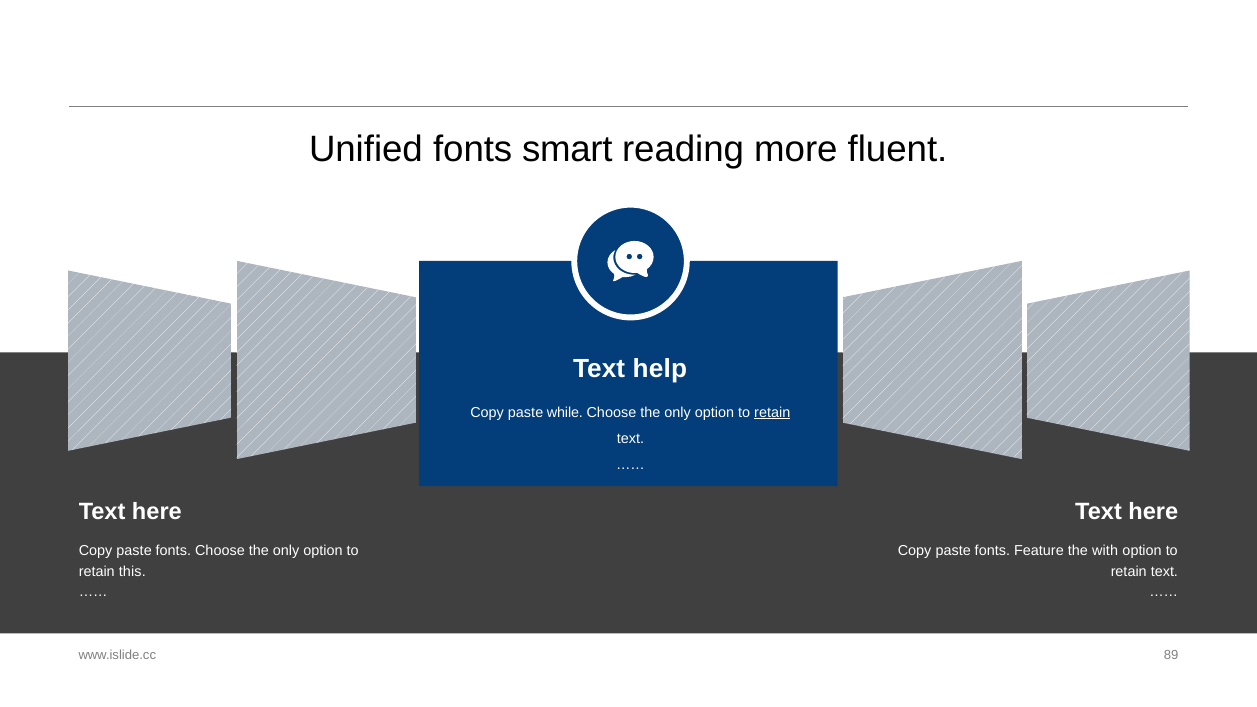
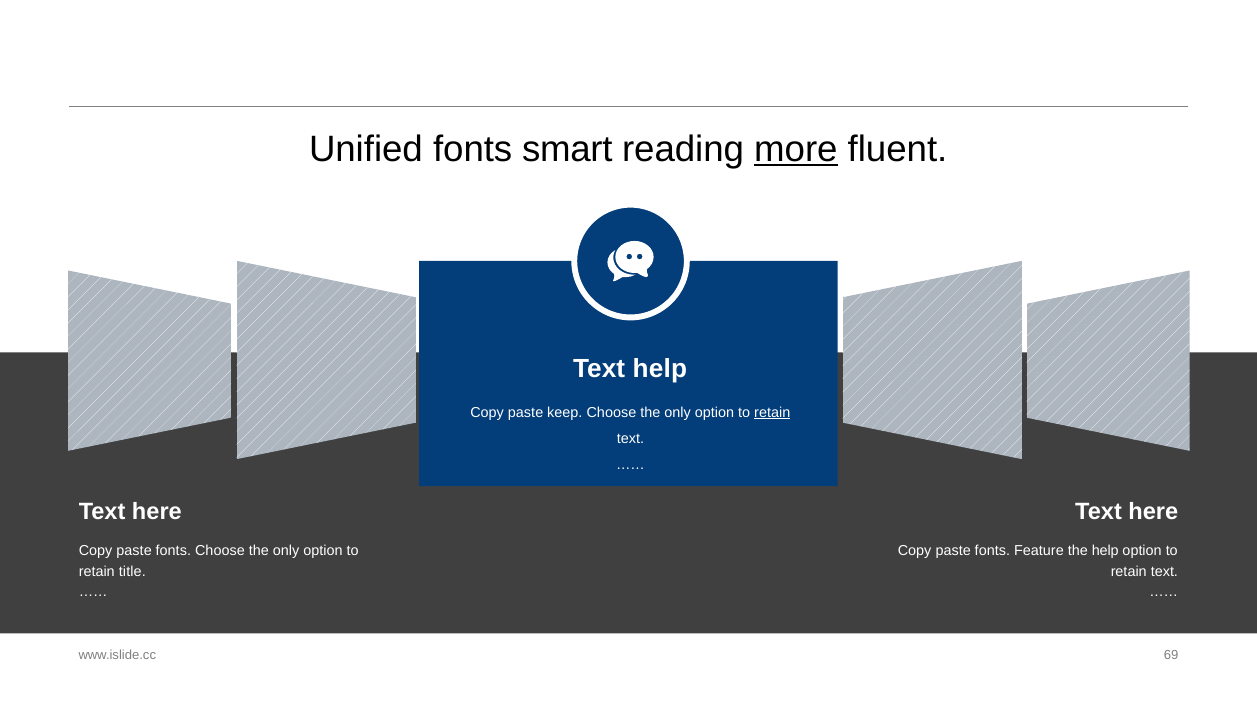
more underline: none -> present (796, 149)
while: while -> keep (565, 413)
the with: with -> help (1105, 551)
this: this -> title (132, 571)
89: 89 -> 69 (1171, 655)
